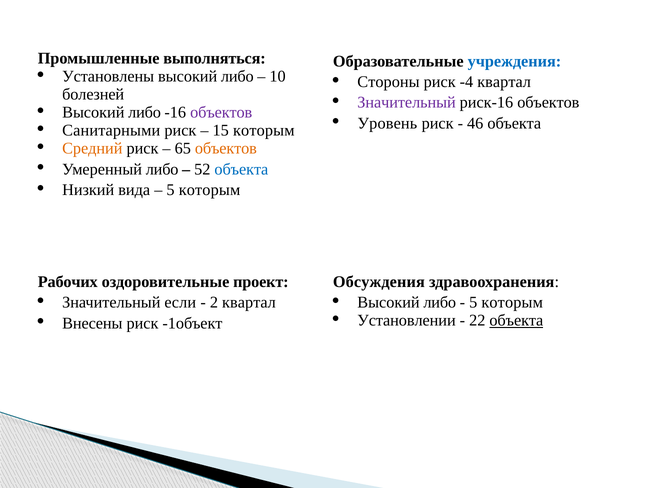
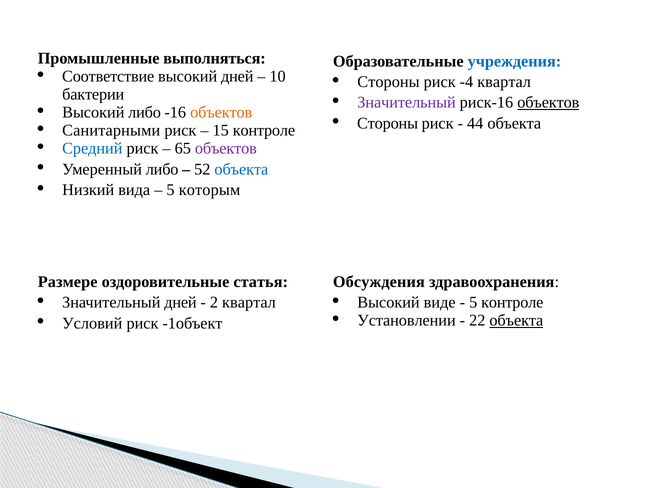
Установлены: Установлены -> Соответствие (108, 76)
либо: либо -> дней (237, 76)
болезней: болезней -> бактерии (93, 94)
объектов underline: none -> present (548, 102)
объектов colour: purple -> orange (221, 112)
Уровень: Уровень -> Стороны (388, 123)
46: 46 -> 44 (475, 123)
15 которым: которым -> контроле (264, 130)
Средний colour: orange -> blue (92, 148)
объектов colour: orange -> purple (226, 148)
Рабочих: Рабочих -> Размере (68, 282)
проект: проект -> статья (261, 282)
Значительный если: если -> дней (180, 302)
либо: либо -> виде (440, 302)
которым: которым -> контроле (512, 302)
Внесены: Внесены -> Условий (92, 323)
